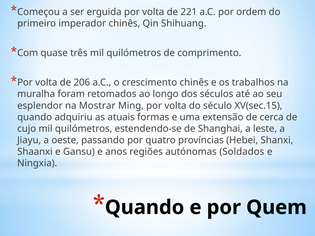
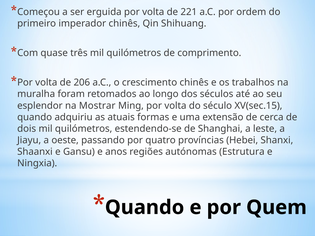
cujo: cujo -> dois (27, 129)
Soldados: Soldados -> Estrutura (242, 152)
